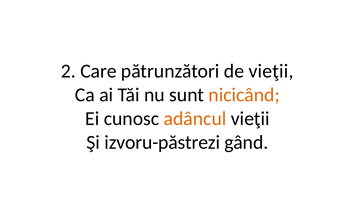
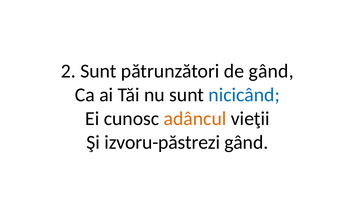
2 Care: Care -> Sunt (98, 71)
de vieţii: vieţii -> gând (271, 71)
nicicând colour: orange -> blue (244, 95)
